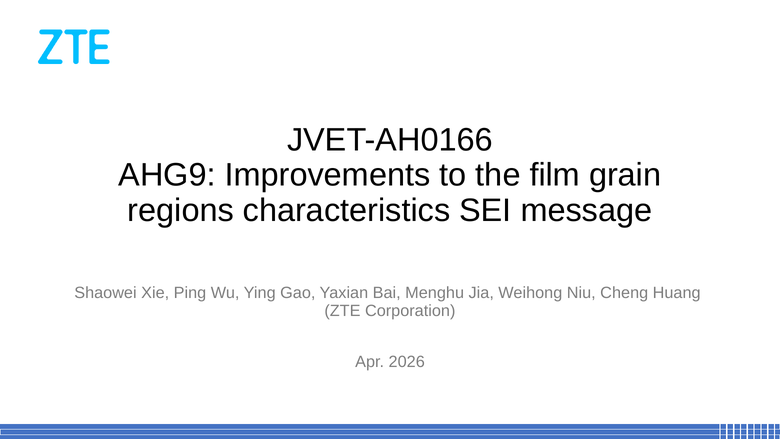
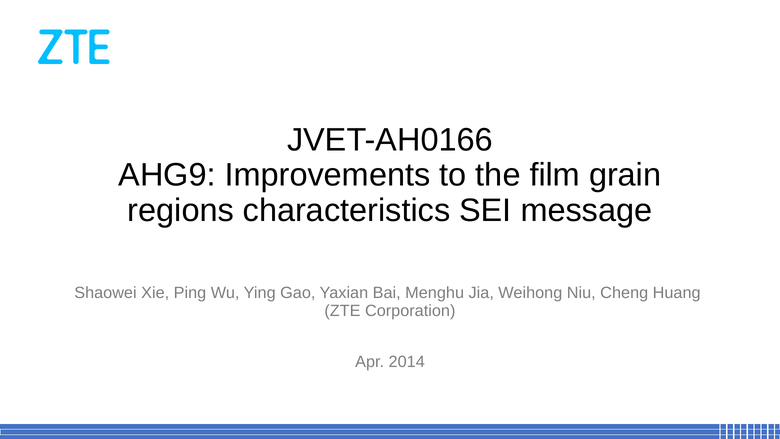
2026: 2026 -> 2014 (407, 362)
